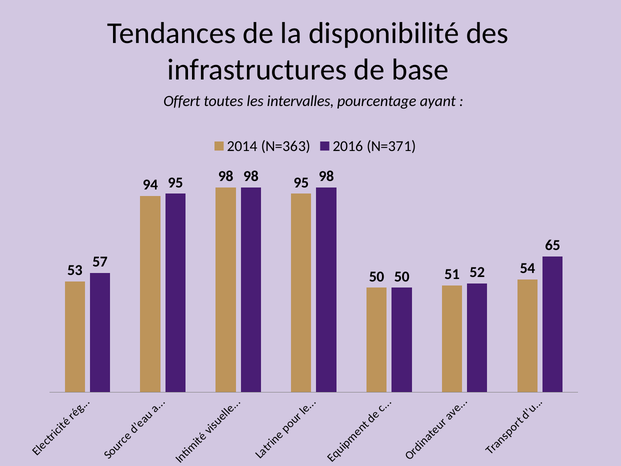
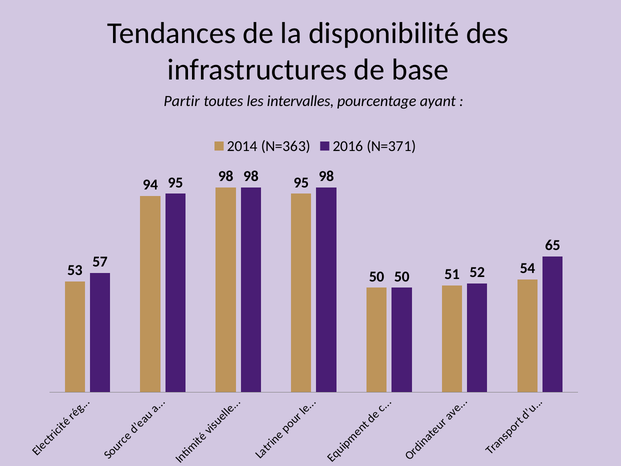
Offert: Offert -> Partir (182, 101)
